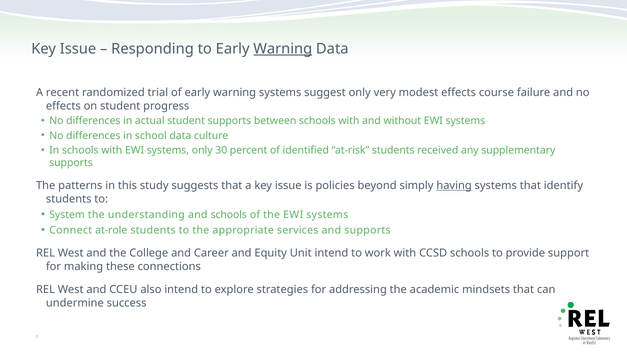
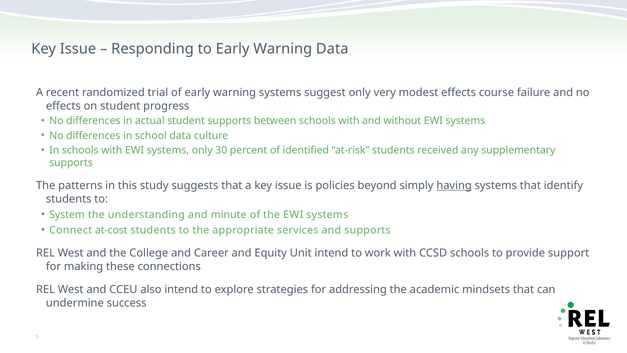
Warning underline: present -> none (283, 49)
and schools: schools -> minute (229, 215)
at-role: at-role -> at-cost (111, 230)
